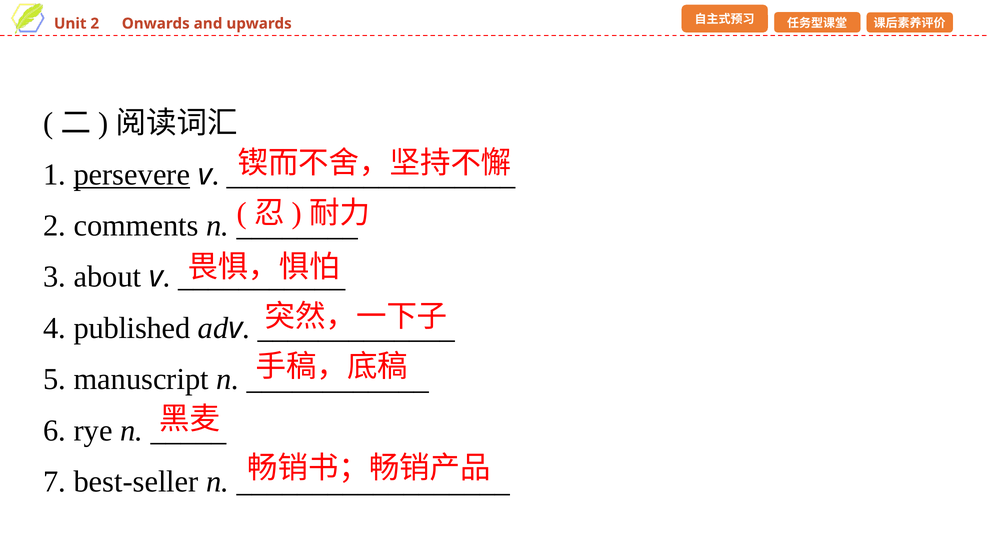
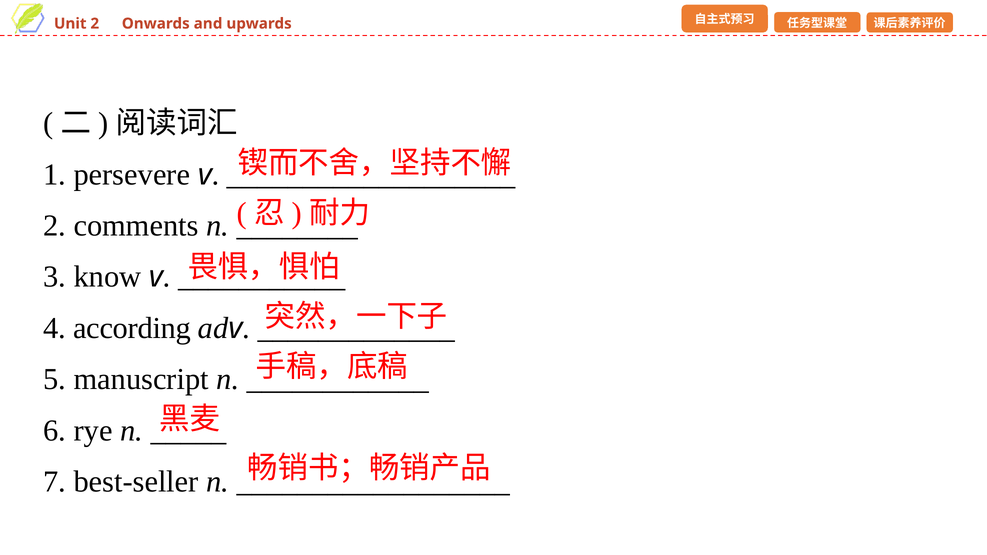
persevere underline: present -> none (132, 175)
about: about -> know (107, 277)
published: published -> according (132, 328)
